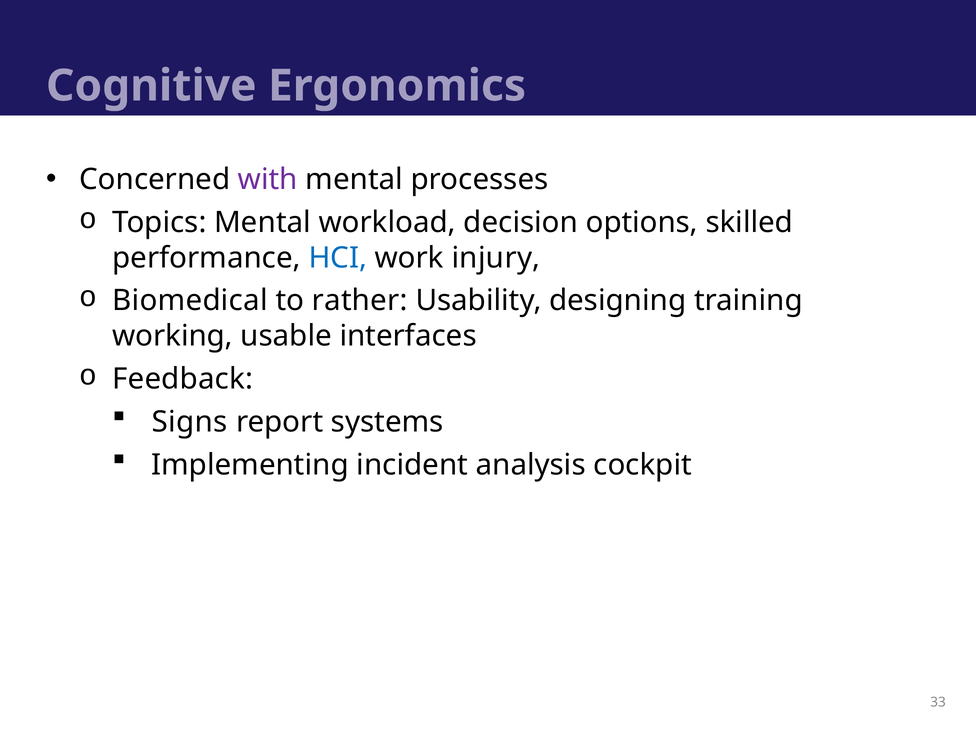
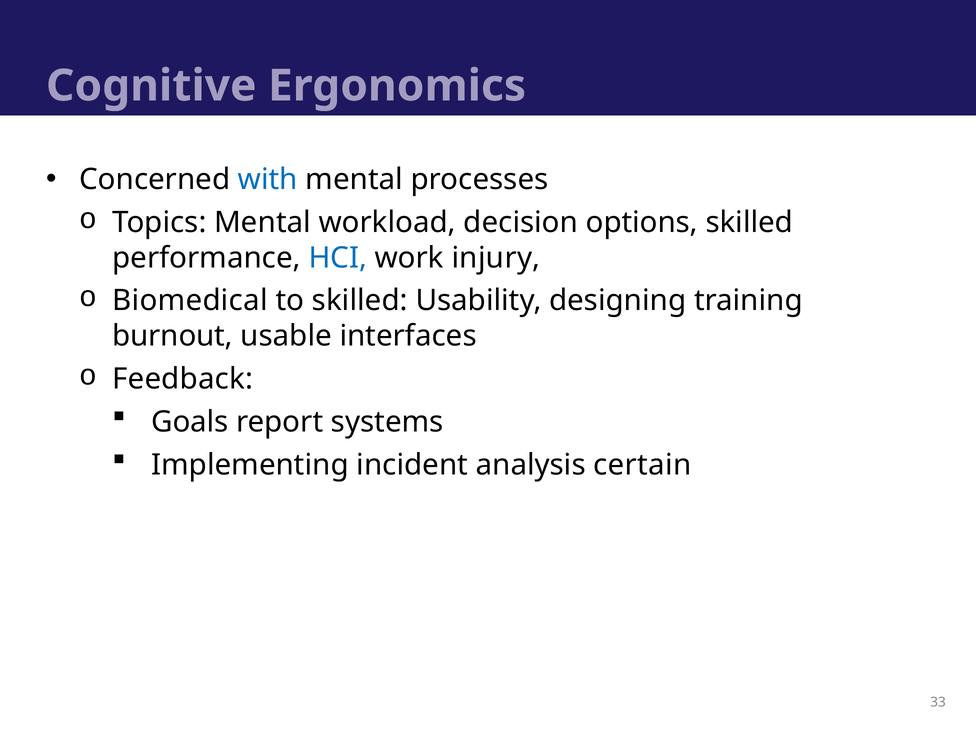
with colour: purple -> blue (268, 179)
to rather: rather -> skilled (360, 301)
working: working -> burnout (173, 336)
Signs: Signs -> Goals (190, 422)
cockpit: cockpit -> certain (642, 465)
